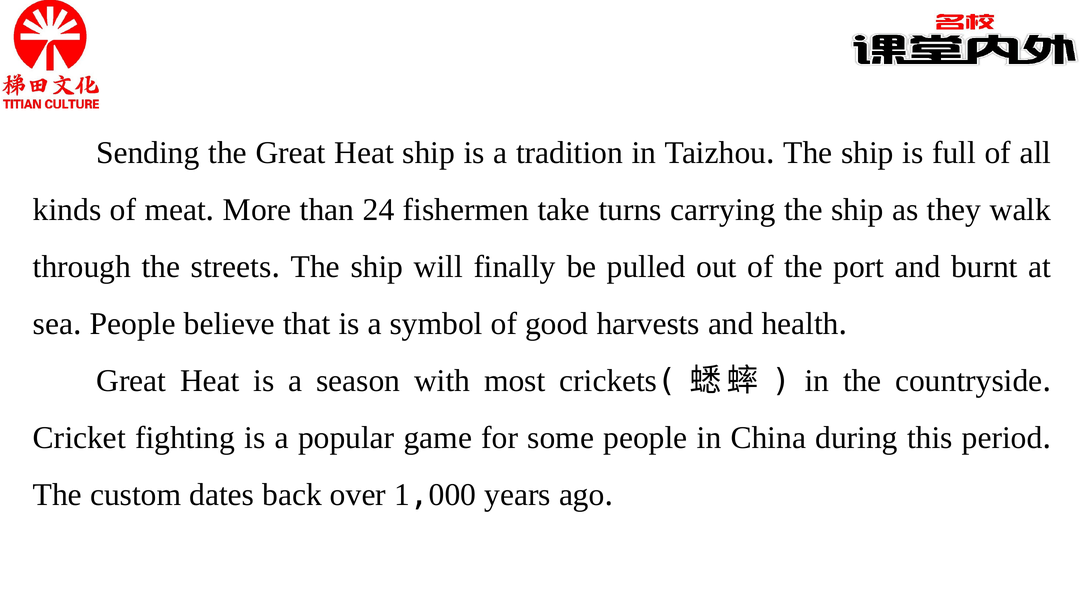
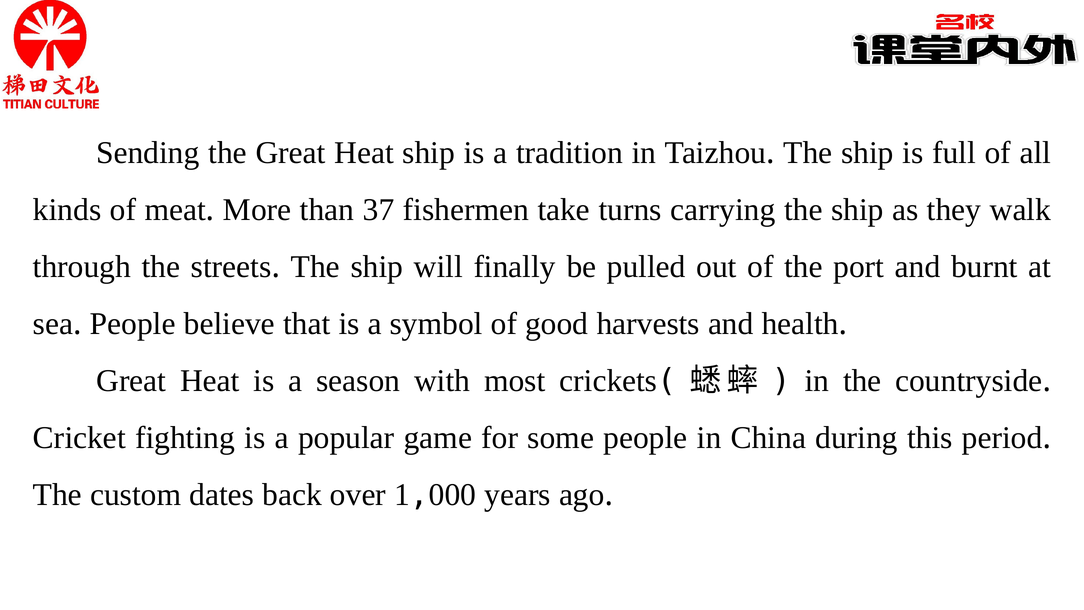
24: 24 -> 37 (379, 210)
